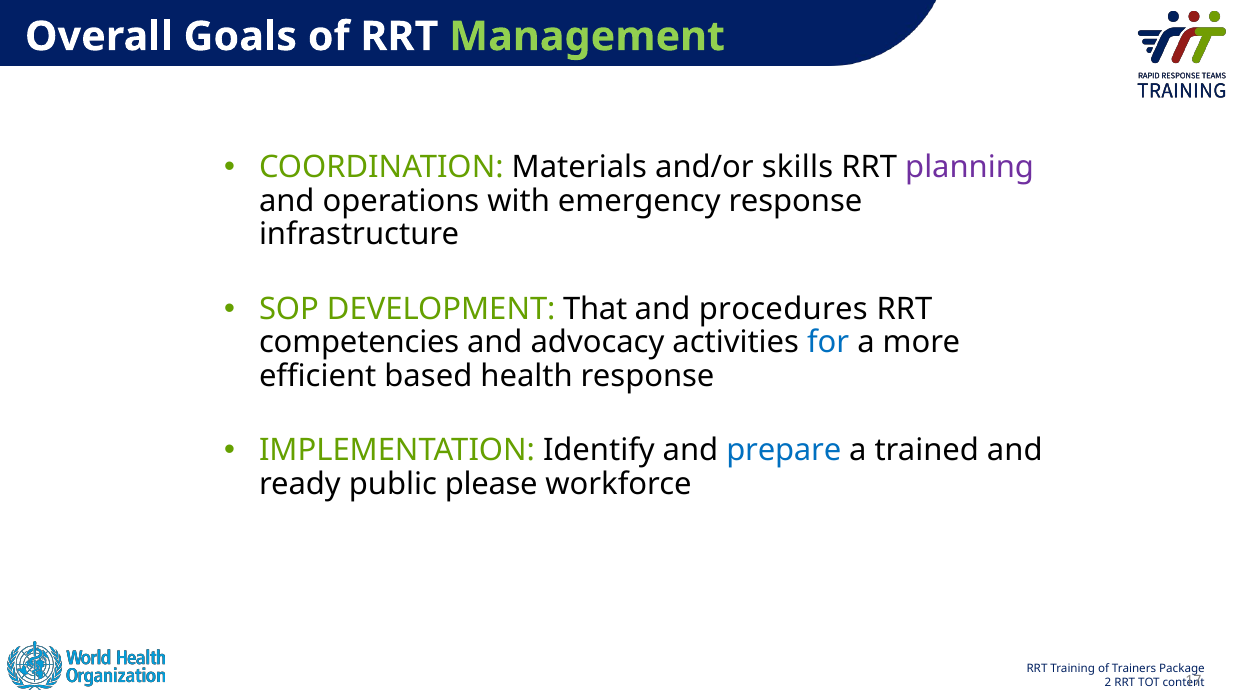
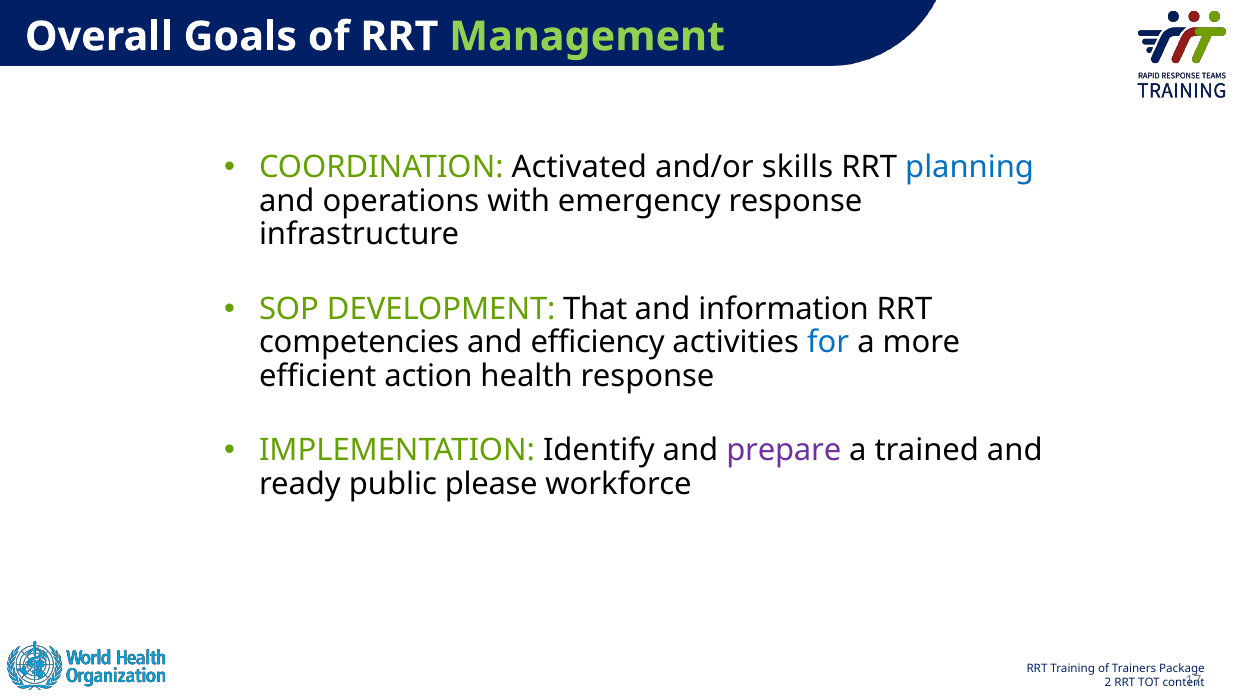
Materials: Materials -> Activated (579, 168)
planning colour: purple -> blue (970, 168)
procedures: procedures -> information (784, 309)
advocacy: advocacy -> efficiency (598, 342)
based: based -> action (429, 376)
prepare colour: blue -> purple (784, 451)
